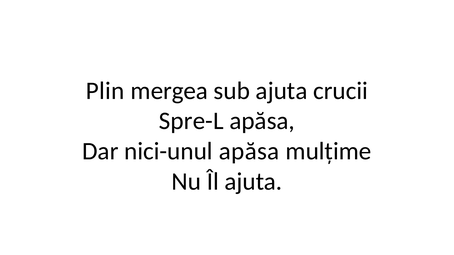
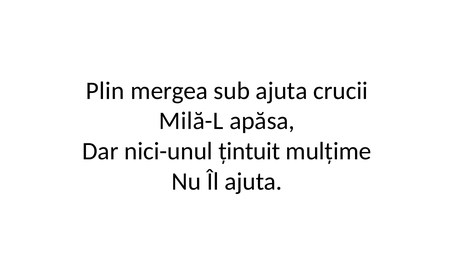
Spre-L: Spre-L -> Milă-L (191, 121)
nici-unul apăsa: apăsa -> țintuit (249, 151)
